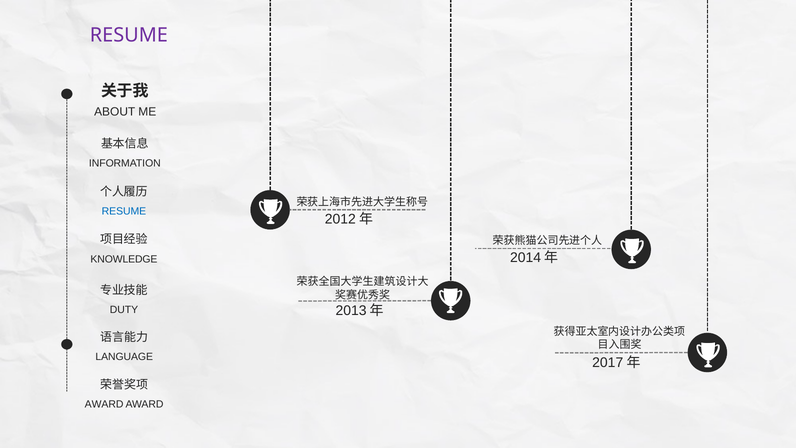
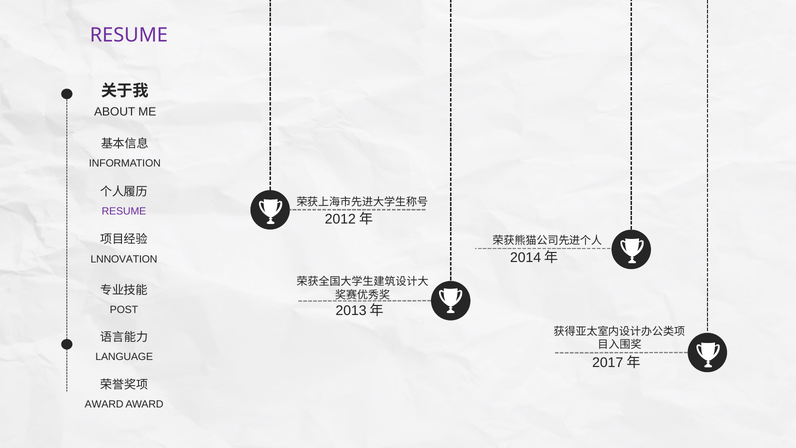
RESUME colour: blue -> purple (124, 211)
KNOWLEDGE: KNOWLEDGE -> LNNOVATION (124, 259)
DUTY: DUTY -> POST (124, 310)
